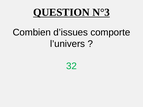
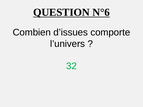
N°3: N°3 -> N°6 (101, 12)
